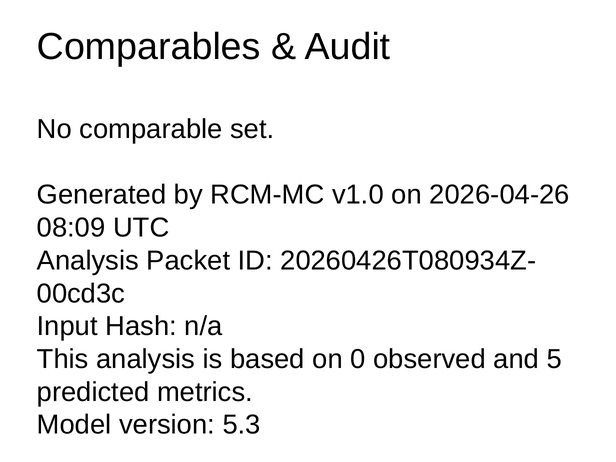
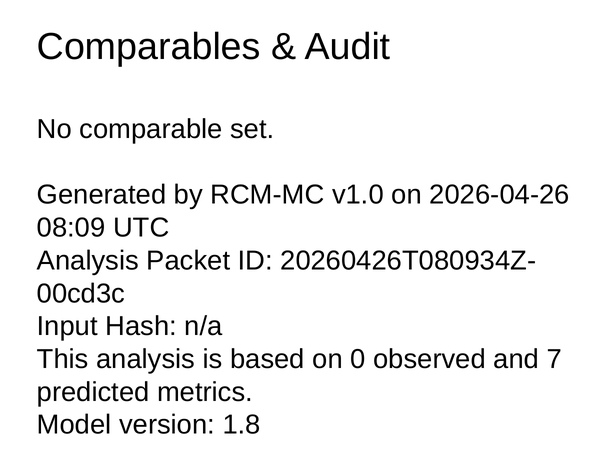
5: 5 -> 7 (554, 359)
5.3: 5.3 -> 1.8 (242, 425)
